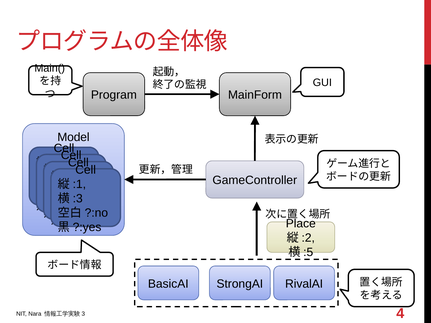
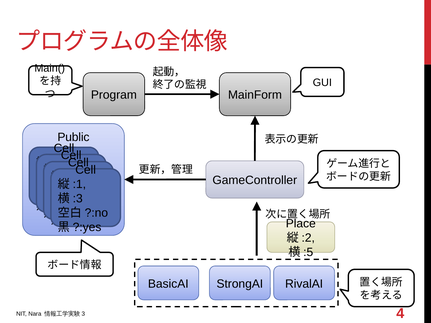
Model: Model -> Public (73, 137)
